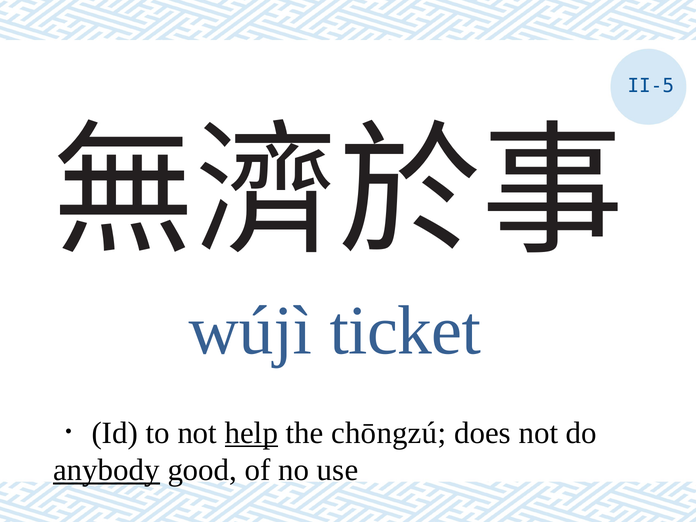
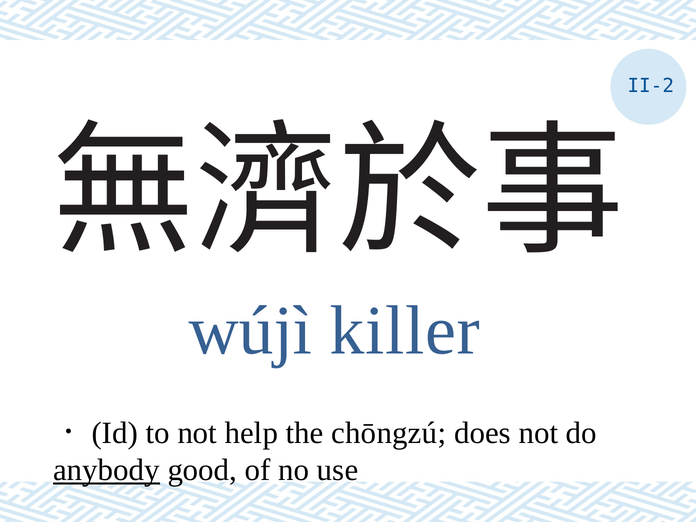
II-5: II-5 -> II-2 (651, 86)
ticket: ticket -> killer (405, 331)
help underline: present -> none (251, 433)
